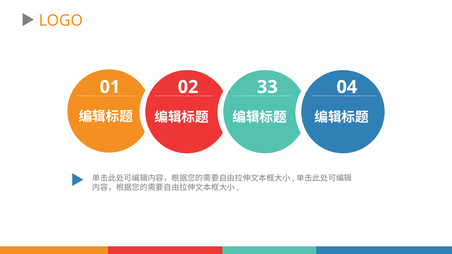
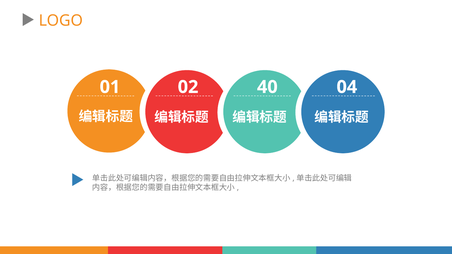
33: 33 -> 40 (267, 87)
